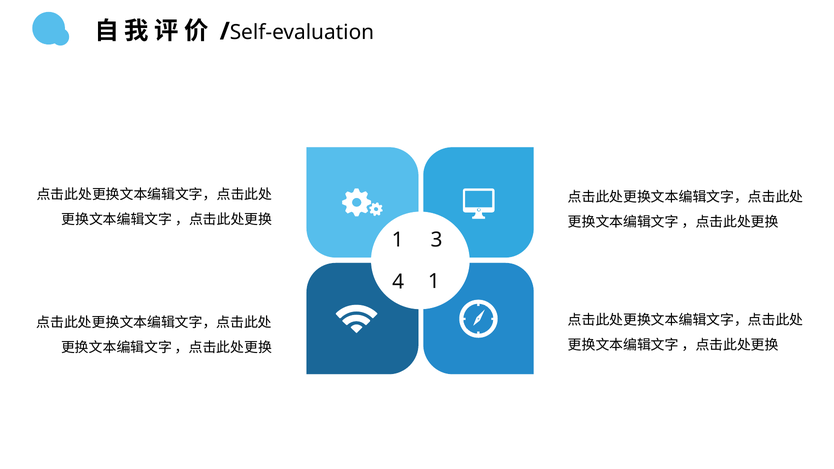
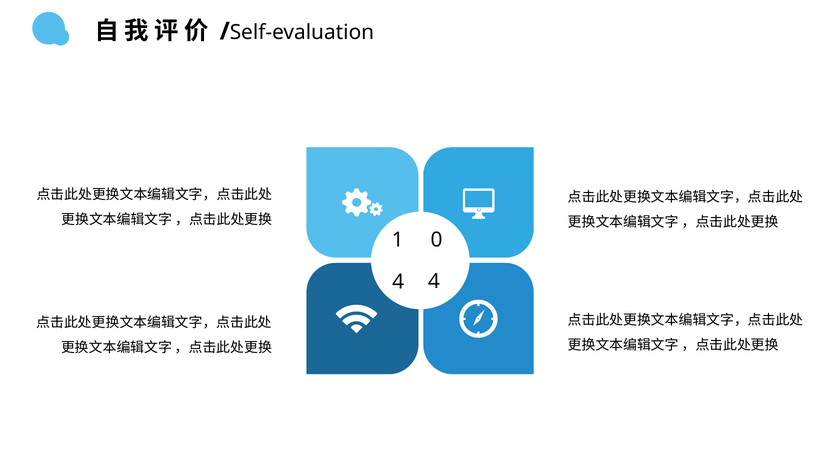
3: 3 -> 0 (437, 240)
4 1: 1 -> 4 (434, 281)
